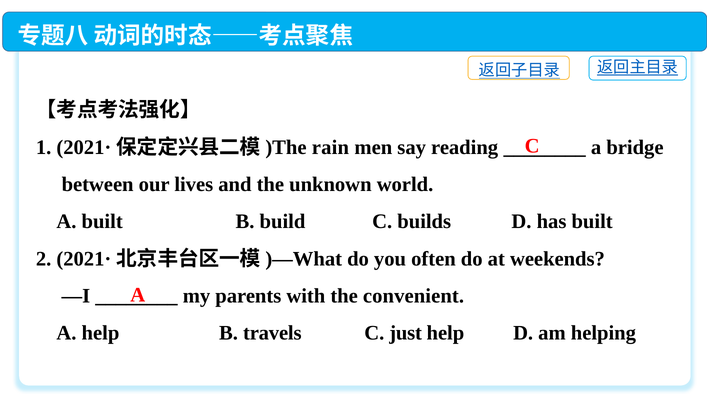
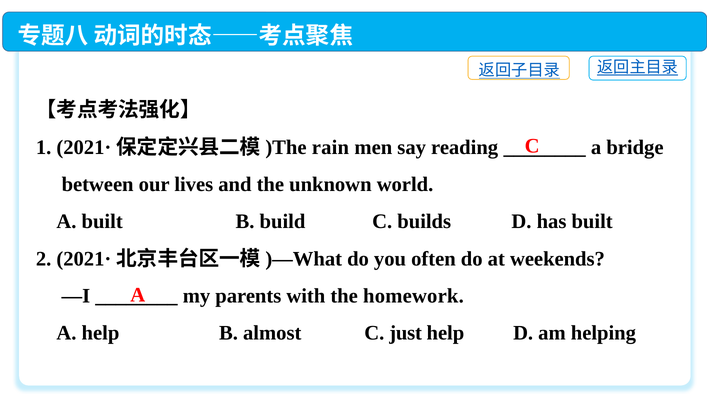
convenient: convenient -> homework (413, 296)
travels: travels -> almost (272, 333)
